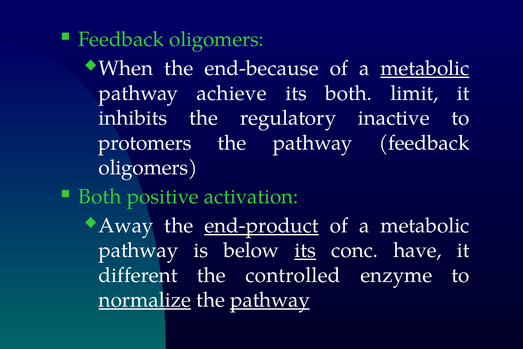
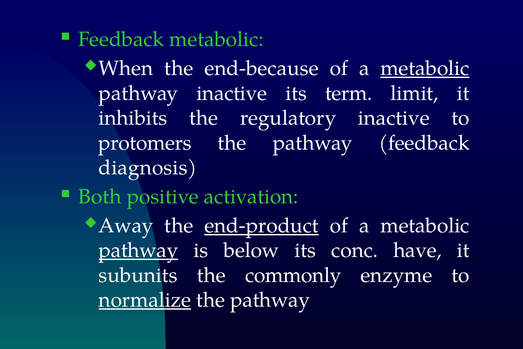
oligomers: oligomers -> metabolic (216, 39)
pathway achieve: achieve -> inactive (232, 93)
its both: both -> term (349, 93)
oligomers: oligomers -> diagnosis (148, 168)
pathway underline: none -> present (138, 250)
its underline: present -> none (305, 250)
different: different -> subunits (138, 275)
controlled: controlled -> commonly (293, 275)
pathway underline: present -> none (270, 300)
